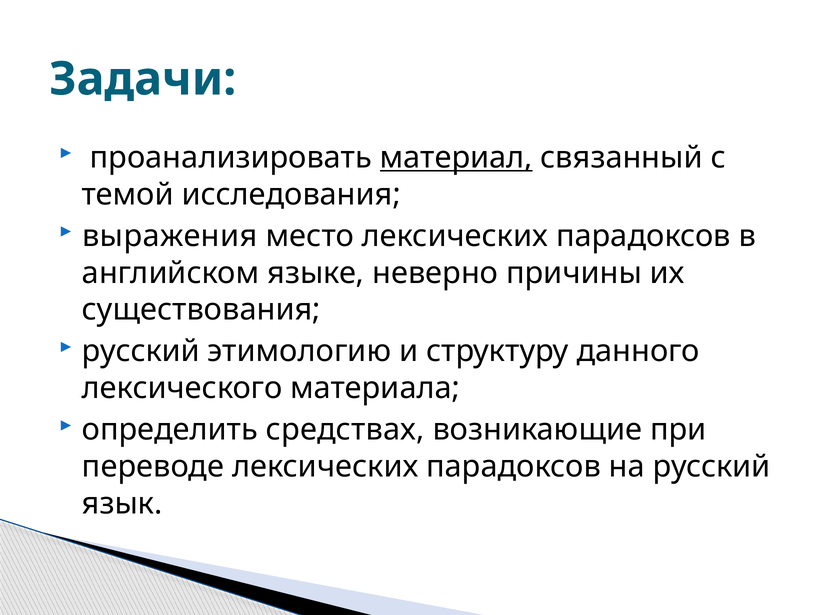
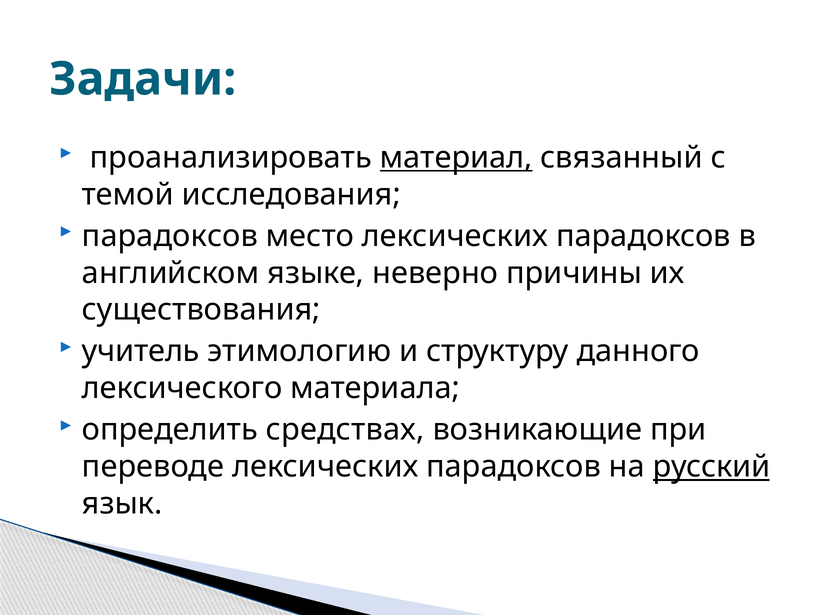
выражения: выражения -> парадоксов (170, 236)
русский: русский -> учитель (141, 351)
русский underline: none -> present (711, 467)
